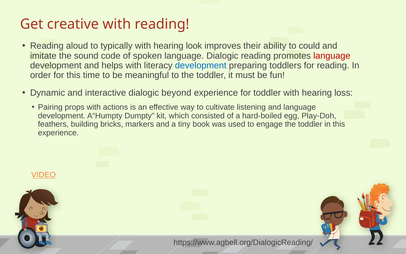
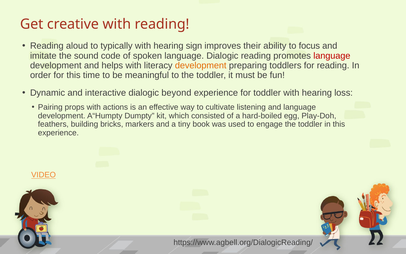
look: look -> sign (194, 46)
could: could -> focus (309, 46)
development colour: blue -> orange (201, 65)
